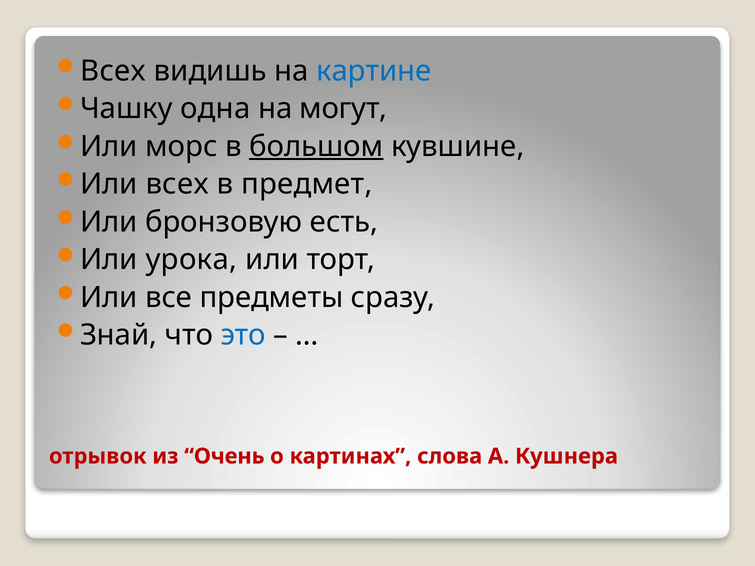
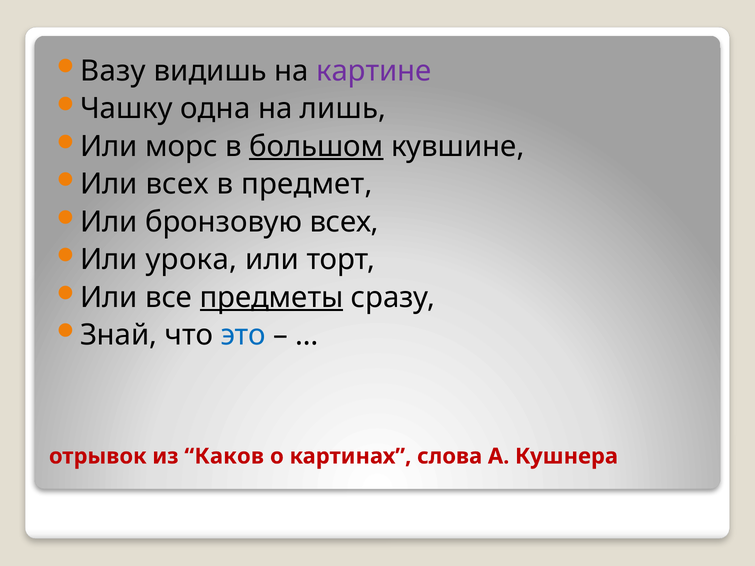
Всех: Всех -> Вазу (113, 71)
картине colour: blue -> purple (374, 71)
могут: могут -> лишь (343, 109)
бронзовую есть: есть -> всех (344, 222)
предметы underline: none -> present (272, 298)
Очень: Очень -> Каков (224, 456)
